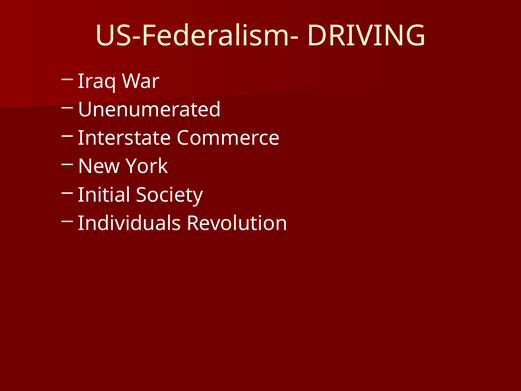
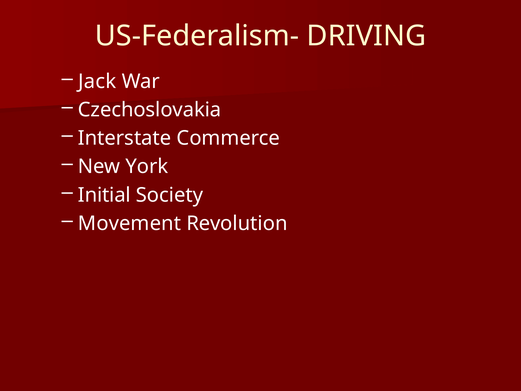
Iraq: Iraq -> Jack (97, 81)
Unenumerated: Unenumerated -> Czechoslovakia (150, 110)
Individuals: Individuals -> Movement (130, 223)
